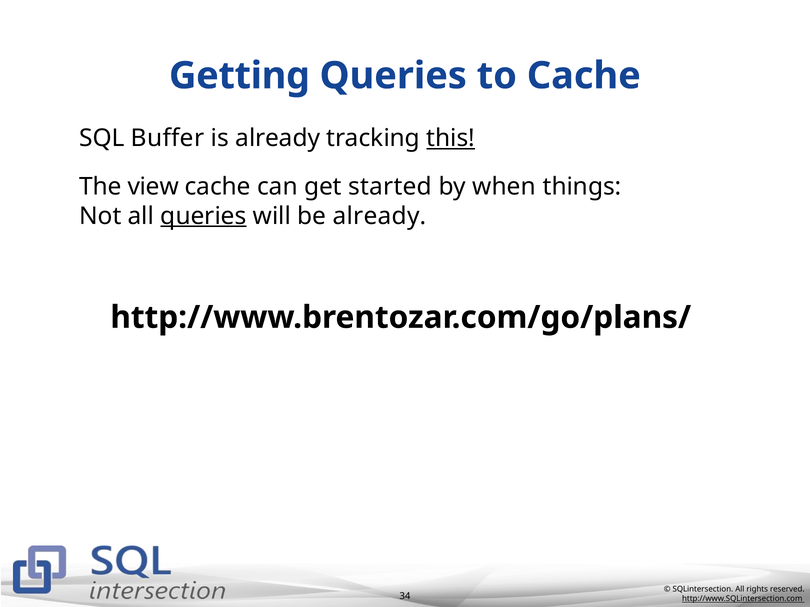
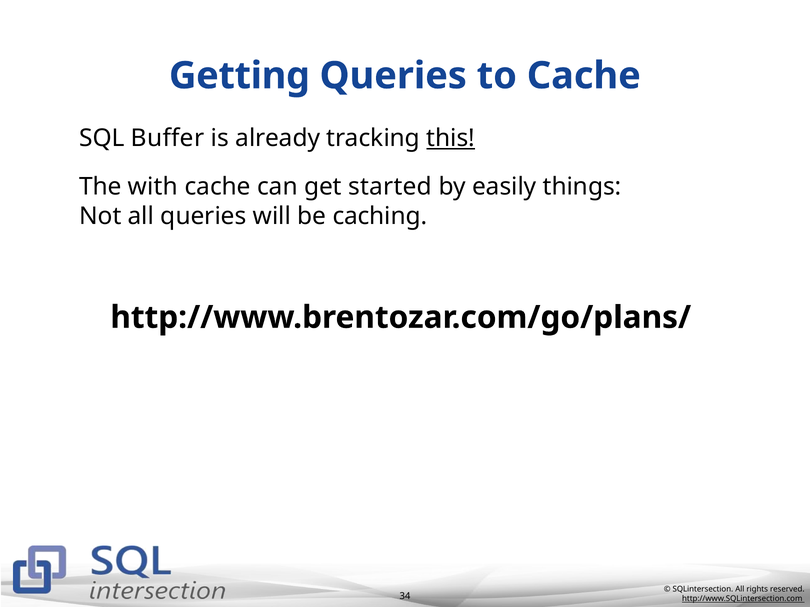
view: view -> with (153, 187)
when: when -> easily (504, 187)
queries underline: present -> none (203, 216)
be already: already -> caching (380, 216)
